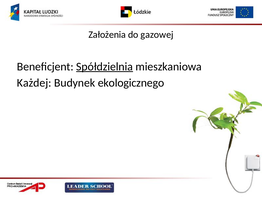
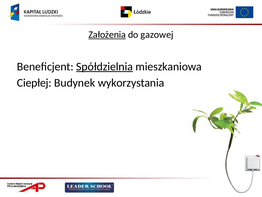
Założenia underline: none -> present (107, 34)
Każdej: Każdej -> Ciepłej (34, 83)
ekologicznego: ekologicznego -> wykorzystania (131, 83)
